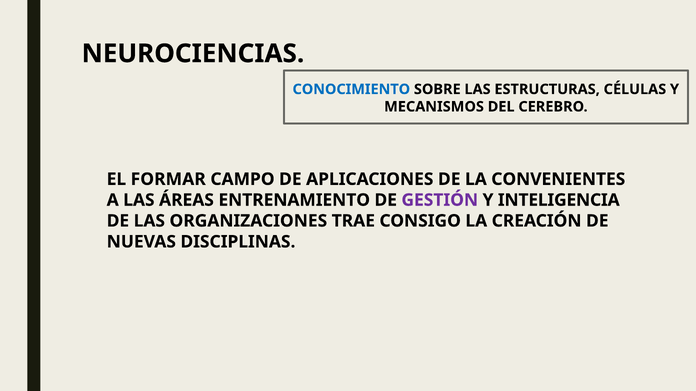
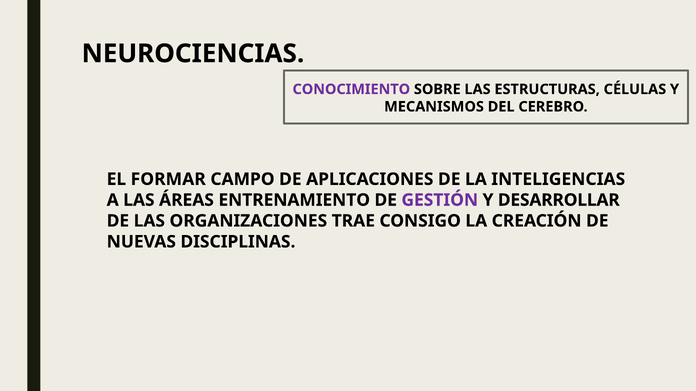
CONOCIMIENTO colour: blue -> purple (351, 89)
CONVENIENTES: CONVENIENTES -> INTELIGENCIAS (558, 179)
INTELIGENCIA: INTELIGENCIA -> DESARROLLAR (559, 200)
